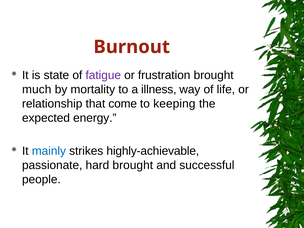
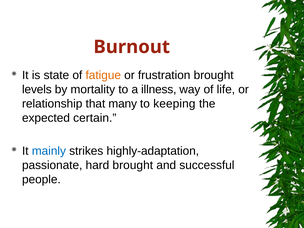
fatigue colour: purple -> orange (103, 75)
much: much -> levels (37, 90)
come: come -> many (123, 104)
energy: energy -> certain (95, 118)
highly-achievable: highly-achievable -> highly-adaptation (153, 151)
